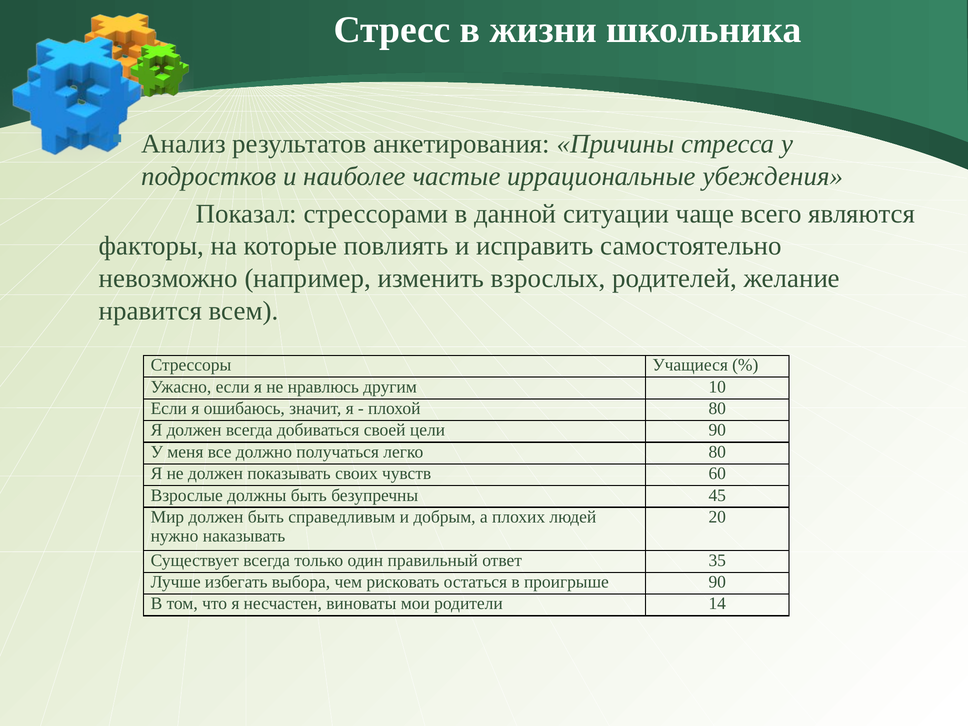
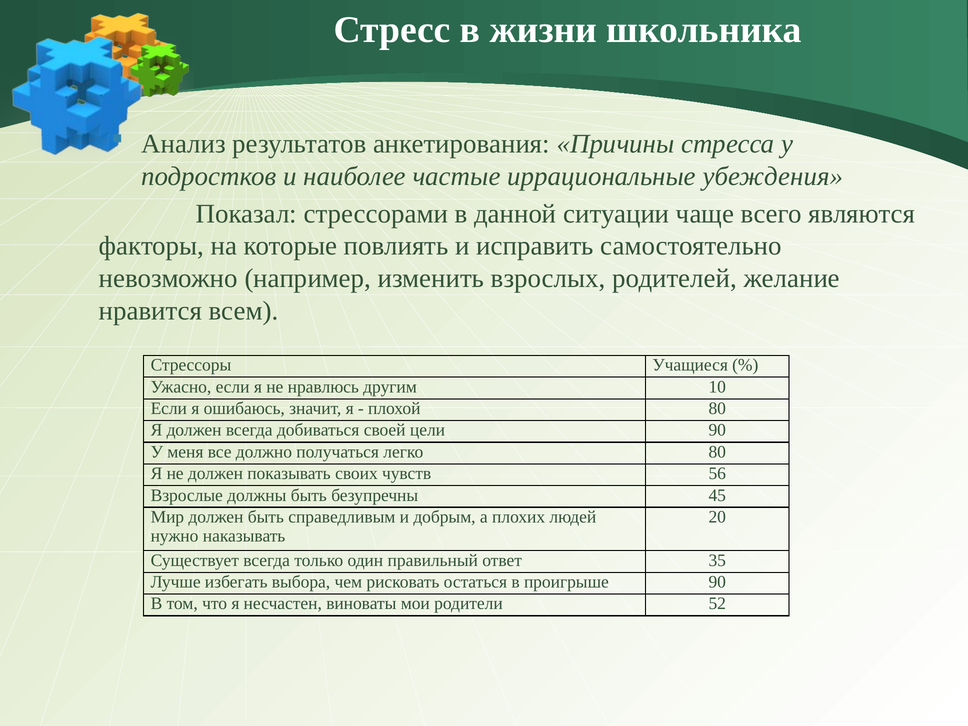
60: 60 -> 56 (717, 474)
14: 14 -> 52 (717, 604)
